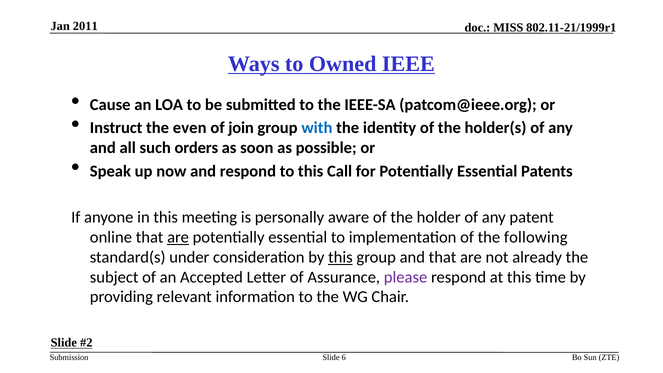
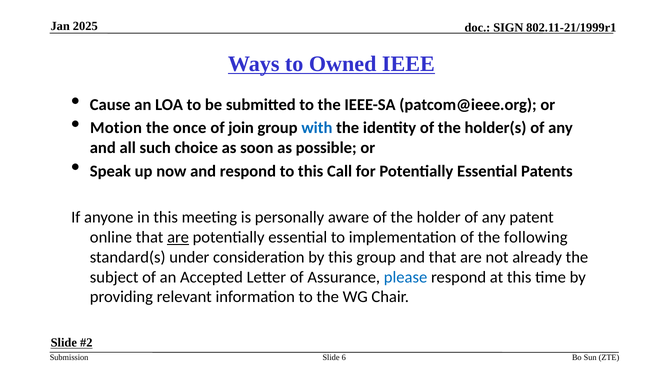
2011: 2011 -> 2025 (85, 26)
MISS: MISS -> SIGN (508, 28)
Instruct: Instruct -> Motion (116, 128)
even: even -> once (190, 128)
orders: orders -> choice (196, 148)
this underline: present -> none (340, 257)
please colour: purple -> blue (406, 277)
